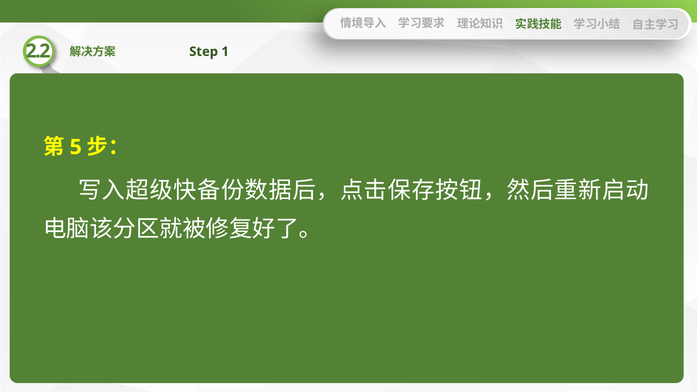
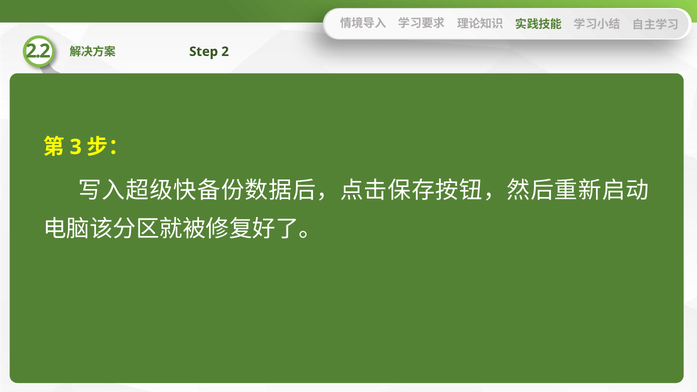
1: 1 -> 2 (225, 52)
5: 5 -> 3 (76, 147)
